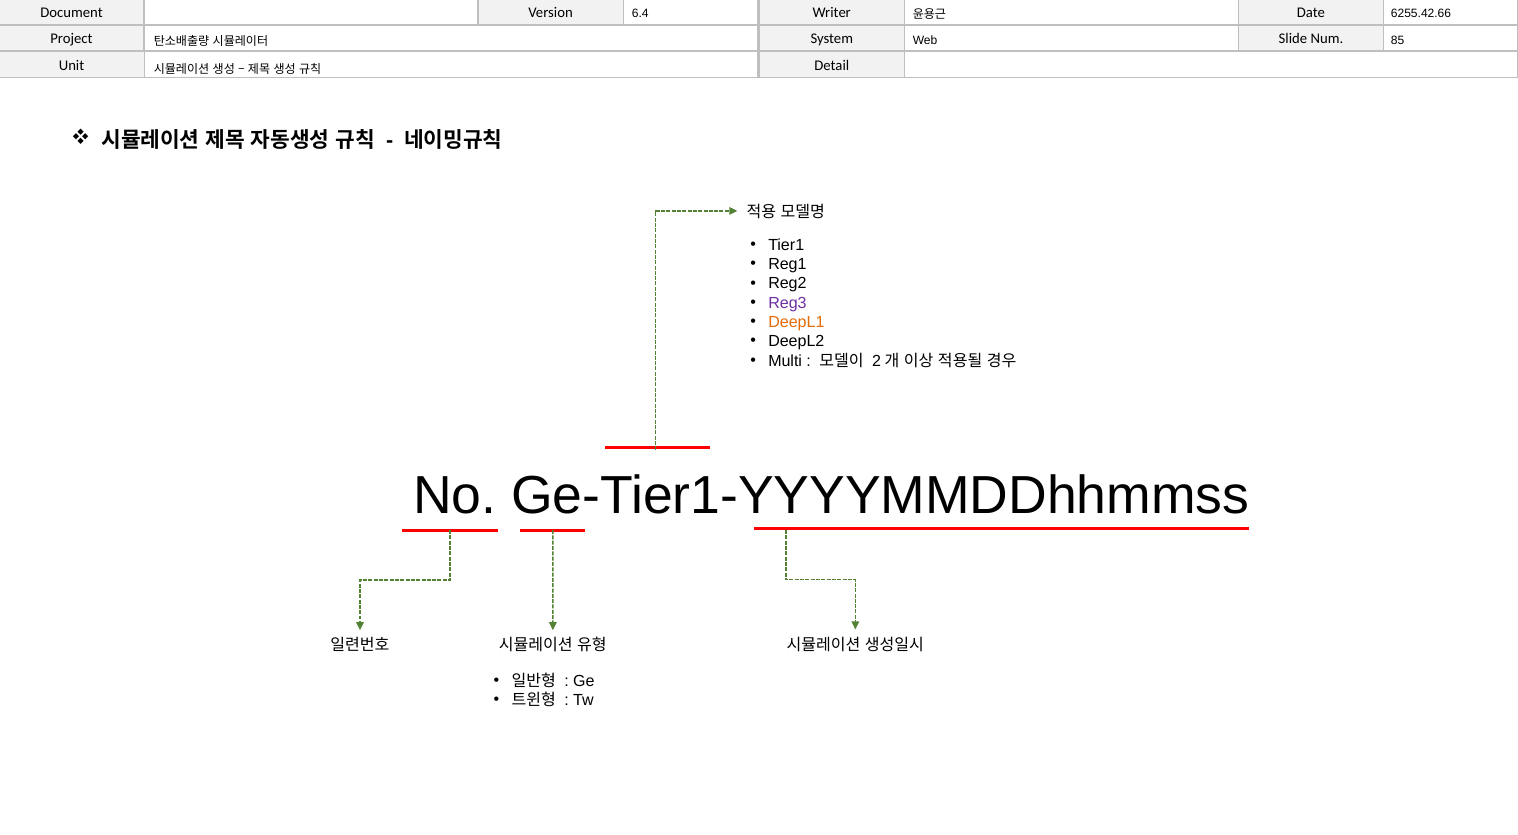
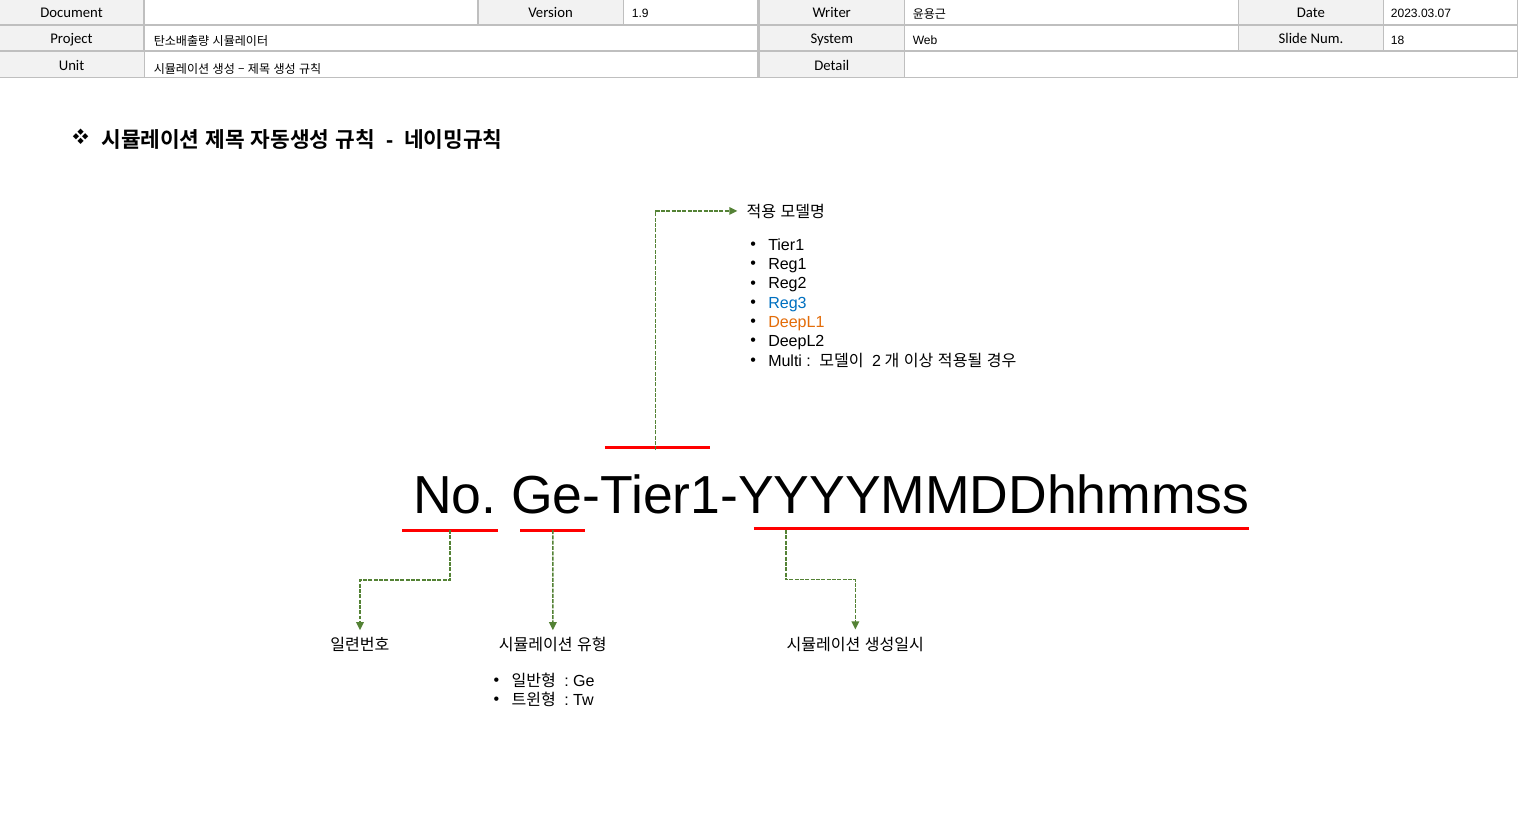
6.4: 6.4 -> 1.9 (640, 14)
6255.42.66: 6255.42.66 -> 2023.03.07 (1421, 14)
85: 85 -> 18 (1398, 41)
Reg3 colour: purple -> blue (787, 303)
